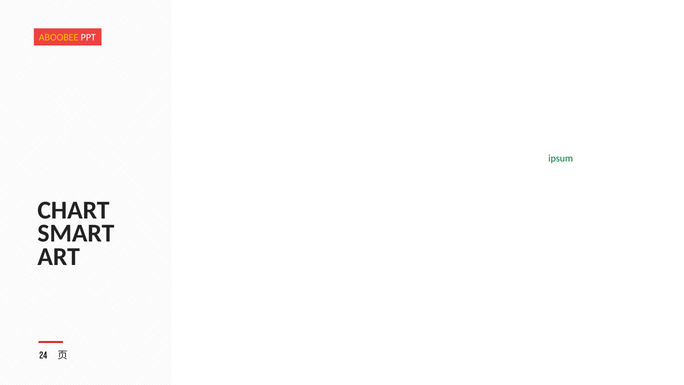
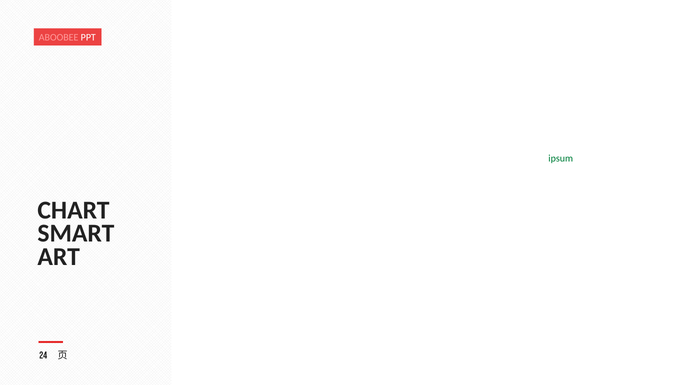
ABOOBEE colour: yellow -> pink (59, 38)
